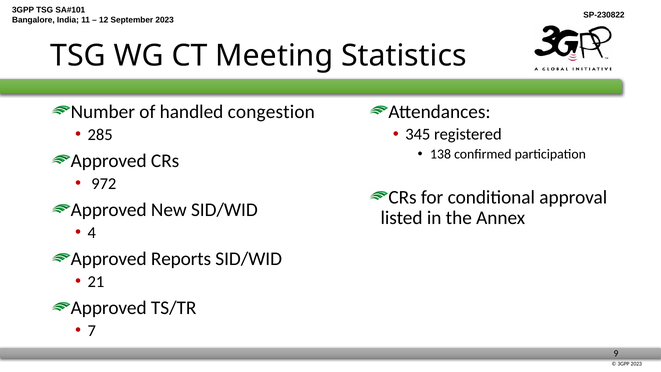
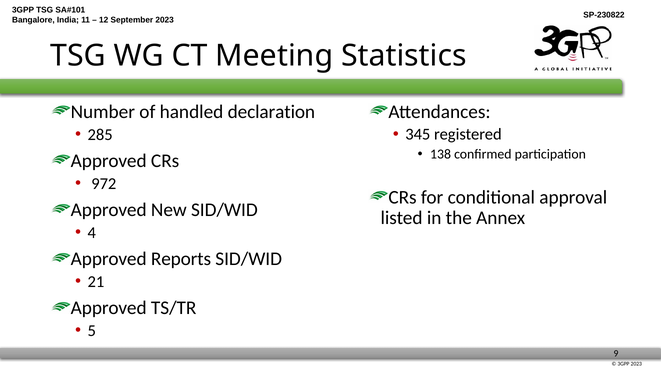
congestion: congestion -> declaration (271, 112)
7: 7 -> 5 (92, 331)
